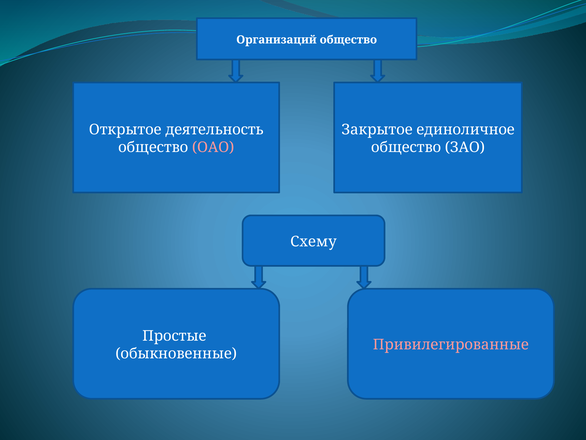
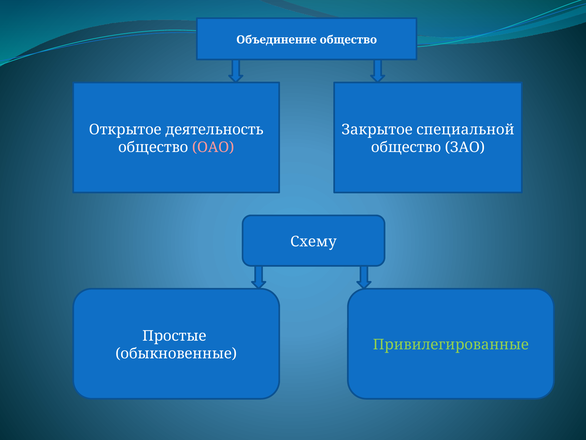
Организаций: Организаций -> Объединение (277, 40)
единоличное: единоличное -> специальной (465, 130)
Привилегированные colour: pink -> light green (451, 344)
